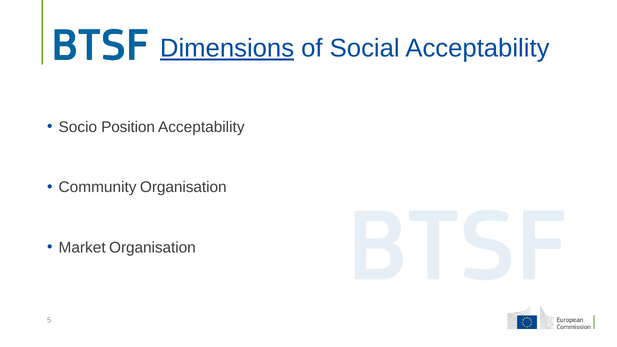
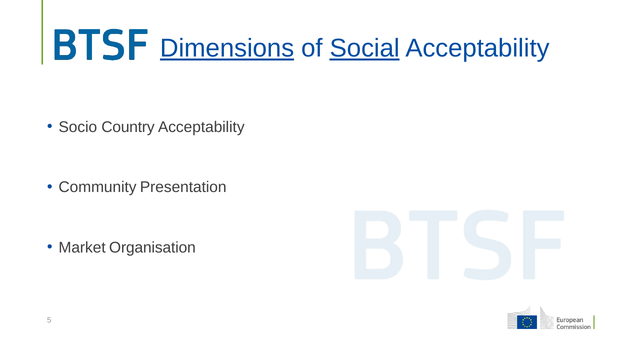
Social underline: none -> present (365, 48)
Position: Position -> Country (128, 127)
Community Organisation: Organisation -> Presentation (183, 187)
